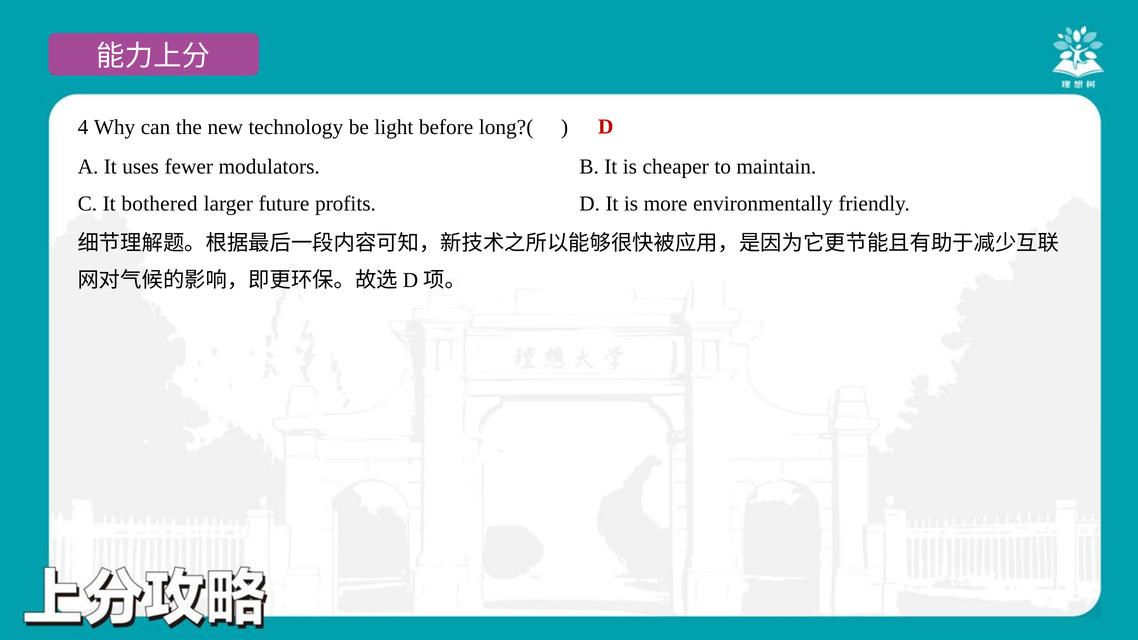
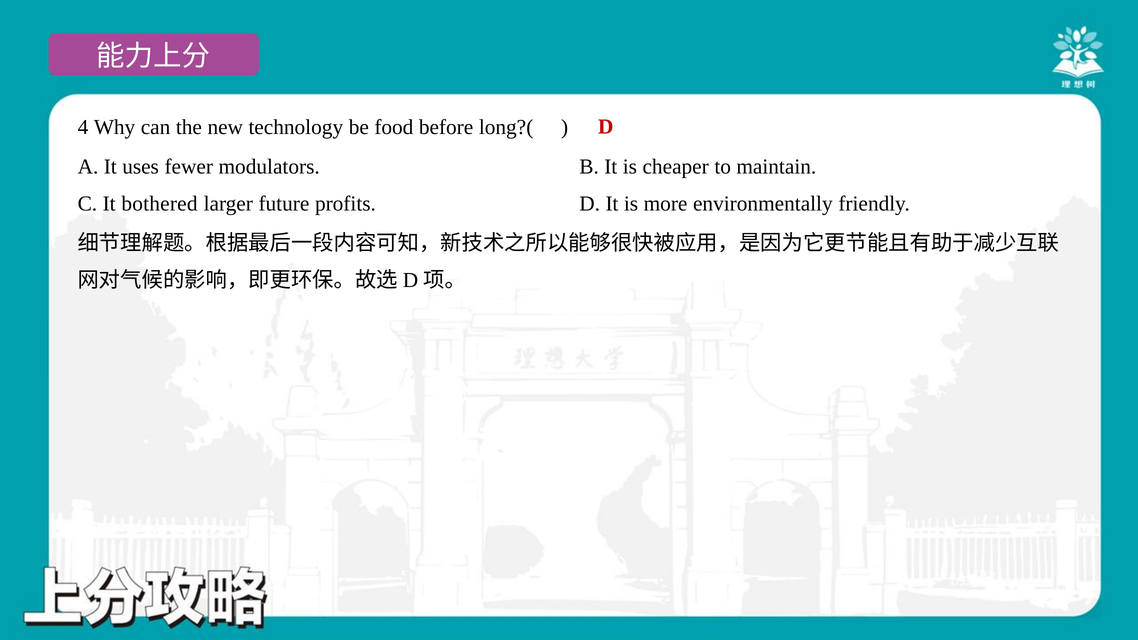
light: light -> food (394, 127)
